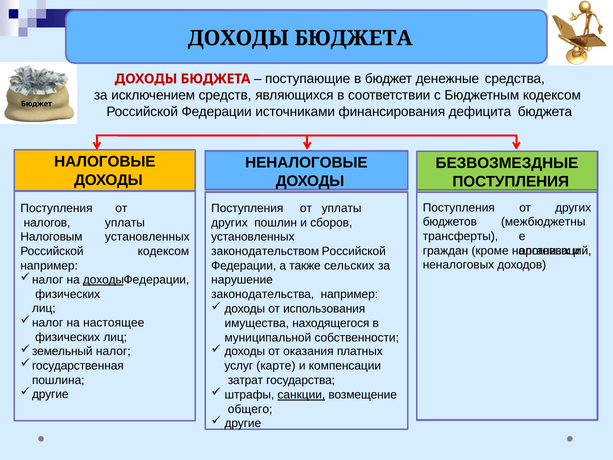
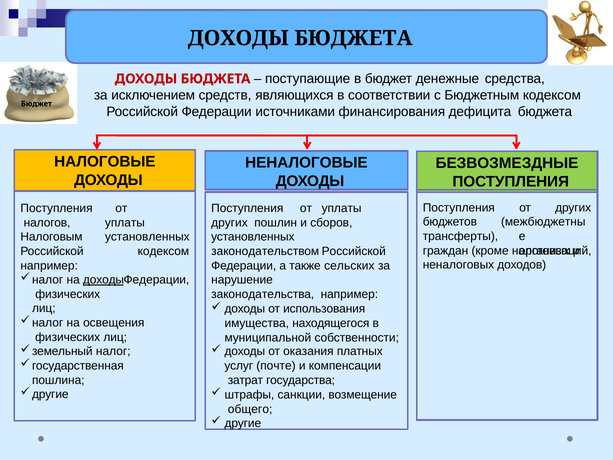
настоящее: настоящее -> освещения (114, 323)
карте: карте -> почте (276, 366)
санкции underline: present -> none (301, 395)
